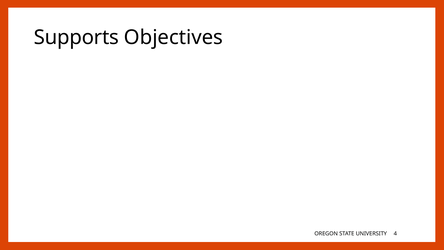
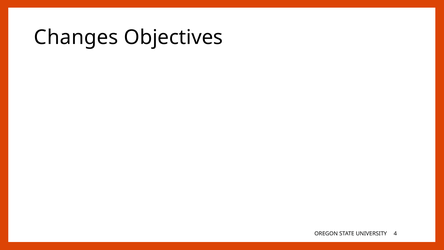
Supports: Supports -> Changes (76, 37)
